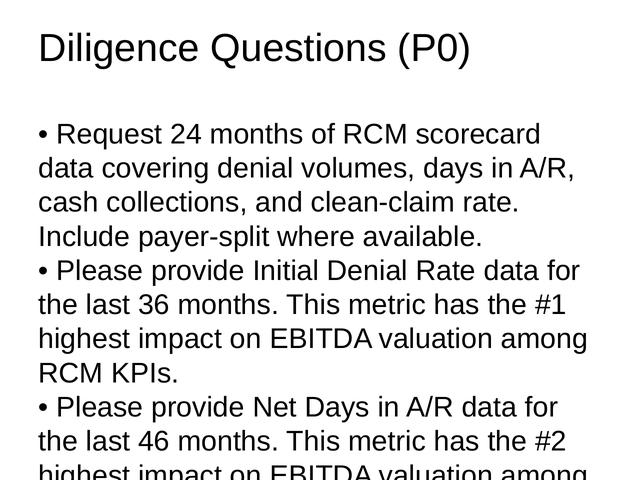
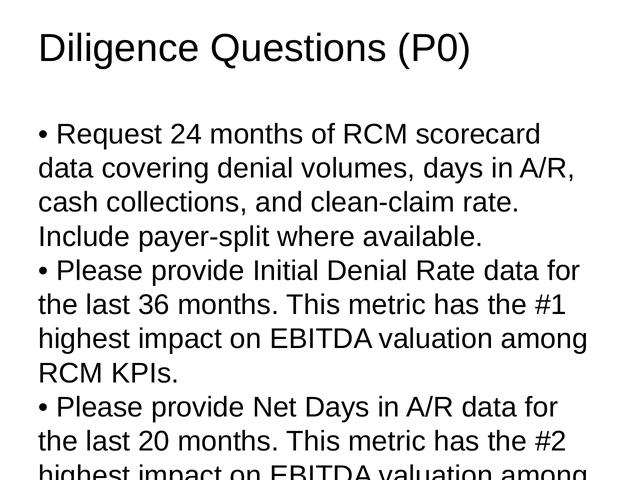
46: 46 -> 20 (154, 442)
